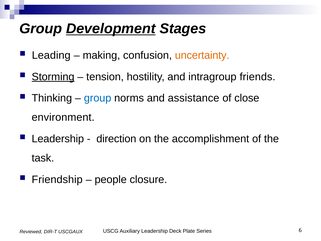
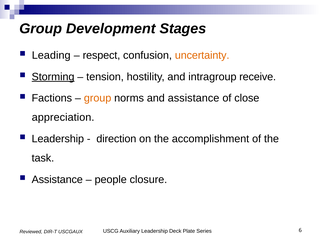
Development underline: present -> none (111, 29)
making: making -> respect (101, 55)
friends: friends -> receive (258, 77)
Thinking: Thinking -> Factions (52, 98)
group colour: blue -> orange (98, 98)
environment: environment -> appreciation (63, 117)
Friendship: Friendship -> Assistance (57, 179)
